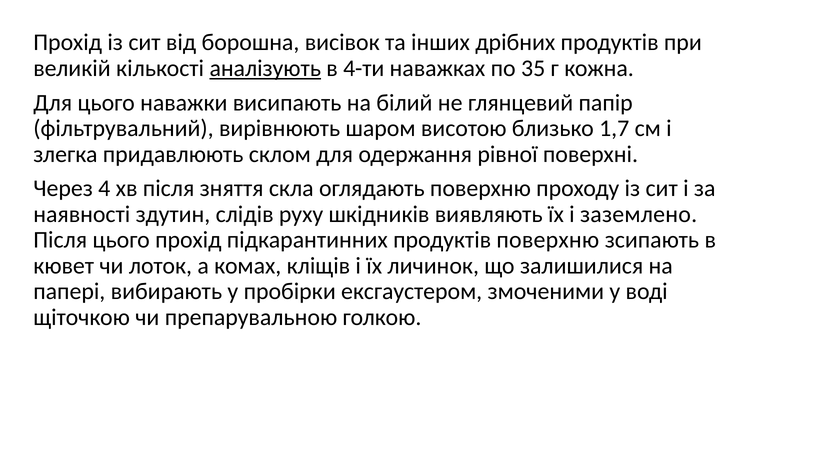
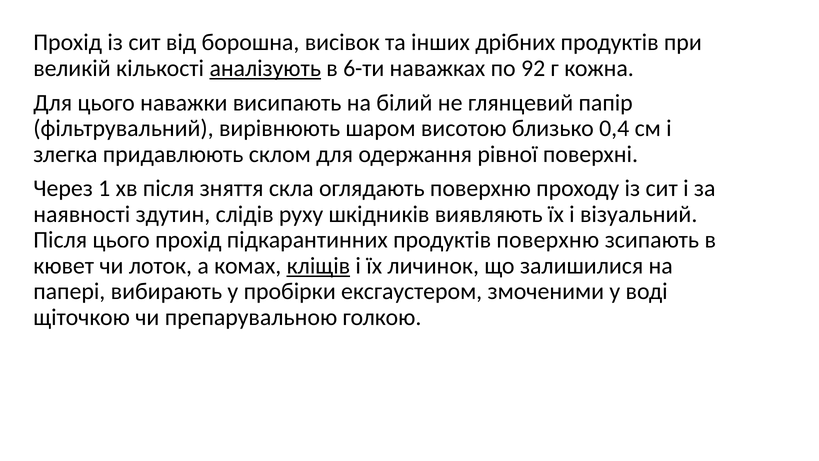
4-ти: 4-ти -> 6-ти (364, 68)
35: 35 -> 92 (533, 68)
1,7: 1,7 -> 0,4 (614, 128)
4: 4 -> 1 (104, 188)
заземлено: заземлено -> візуальний (639, 214)
кліщів underline: none -> present (318, 266)
